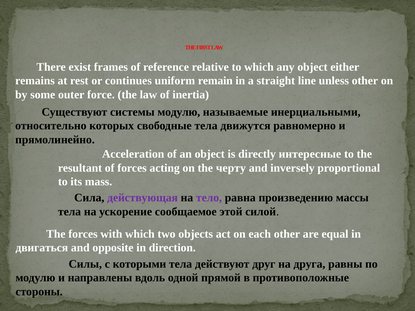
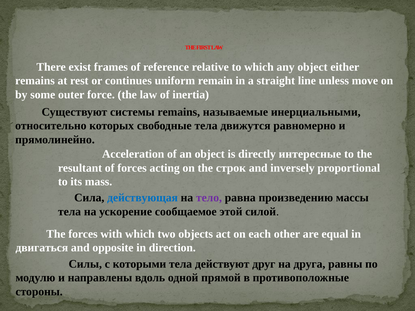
unless other: other -> move (365, 81)
системы модулю: модулю -> remains (179, 112)
черту: черту -> строк (231, 168)
действующая colour: purple -> blue (143, 198)
